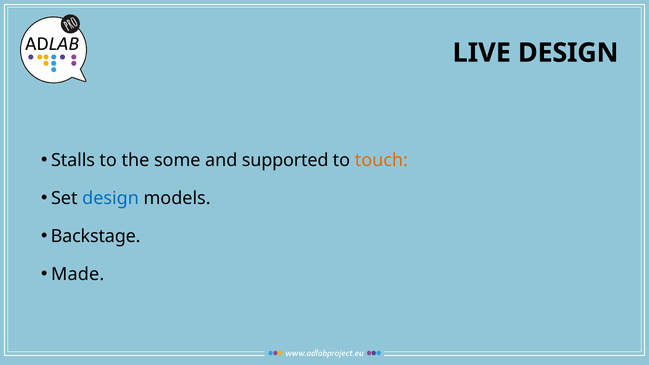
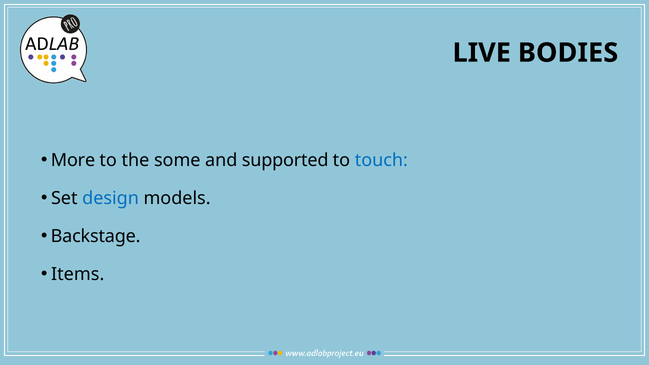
LIVE DESIGN: DESIGN -> BODIES (568, 53)
Stalls: Stalls -> More (73, 160)
touch colour: orange -> blue (381, 160)
Made: Made -> Items (78, 274)
